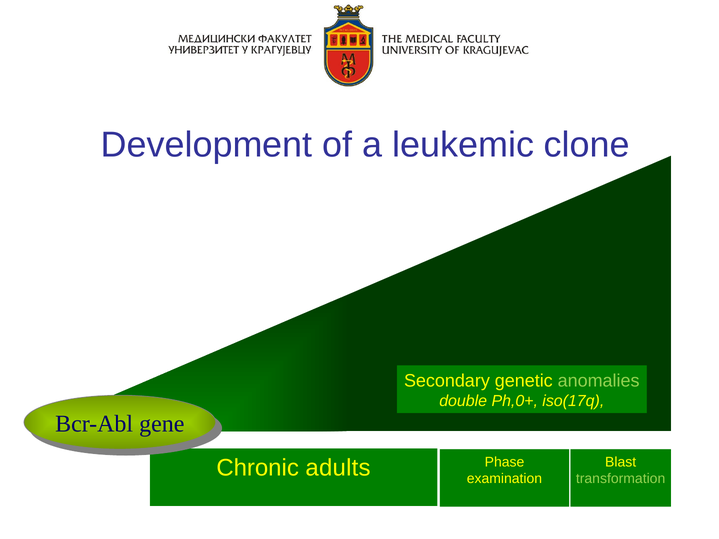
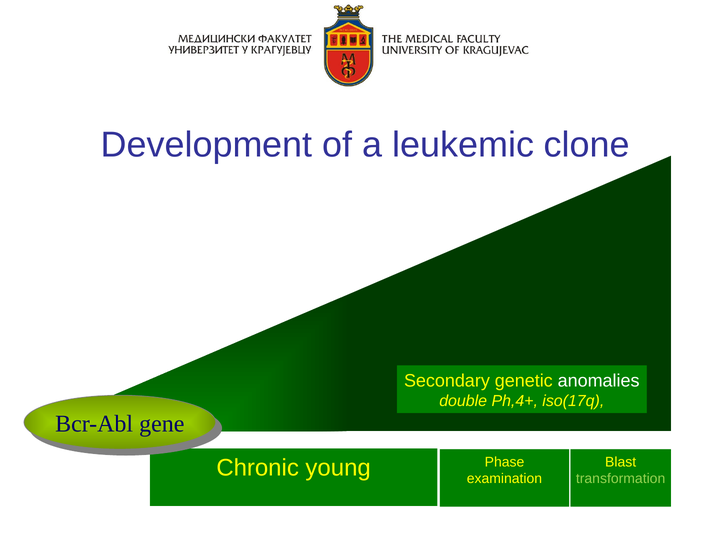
anomalies colour: light green -> white (599, 381)
Ph,0+: Ph,0+ -> Ph,4+ (515, 401)
adults: adults -> young (338, 468)
